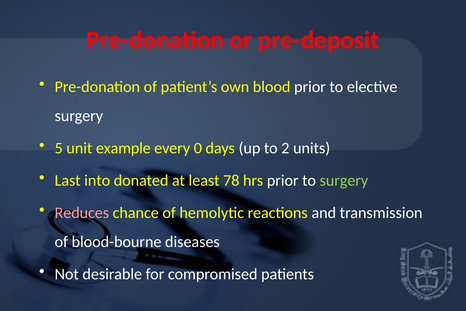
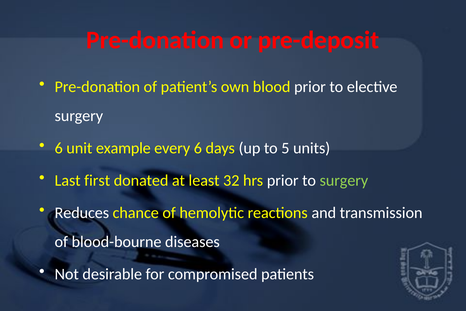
5: 5 -> 6 (59, 148)
every 0: 0 -> 6 (198, 148)
2: 2 -> 5 (285, 148)
into: into -> first (97, 180)
78: 78 -> 32 (231, 180)
Reduces colour: pink -> white (82, 212)
